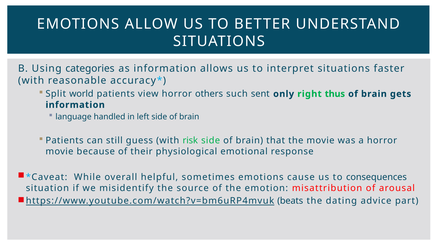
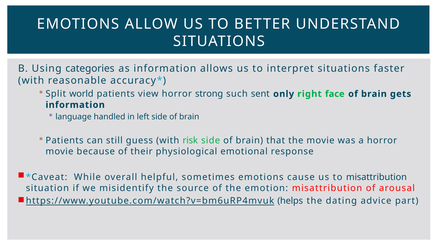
others: others -> strong (209, 94)
thus: thus -> face (335, 94)
to consequences: consequences -> misattribution (376, 177)
beats: beats -> helps (290, 201)
